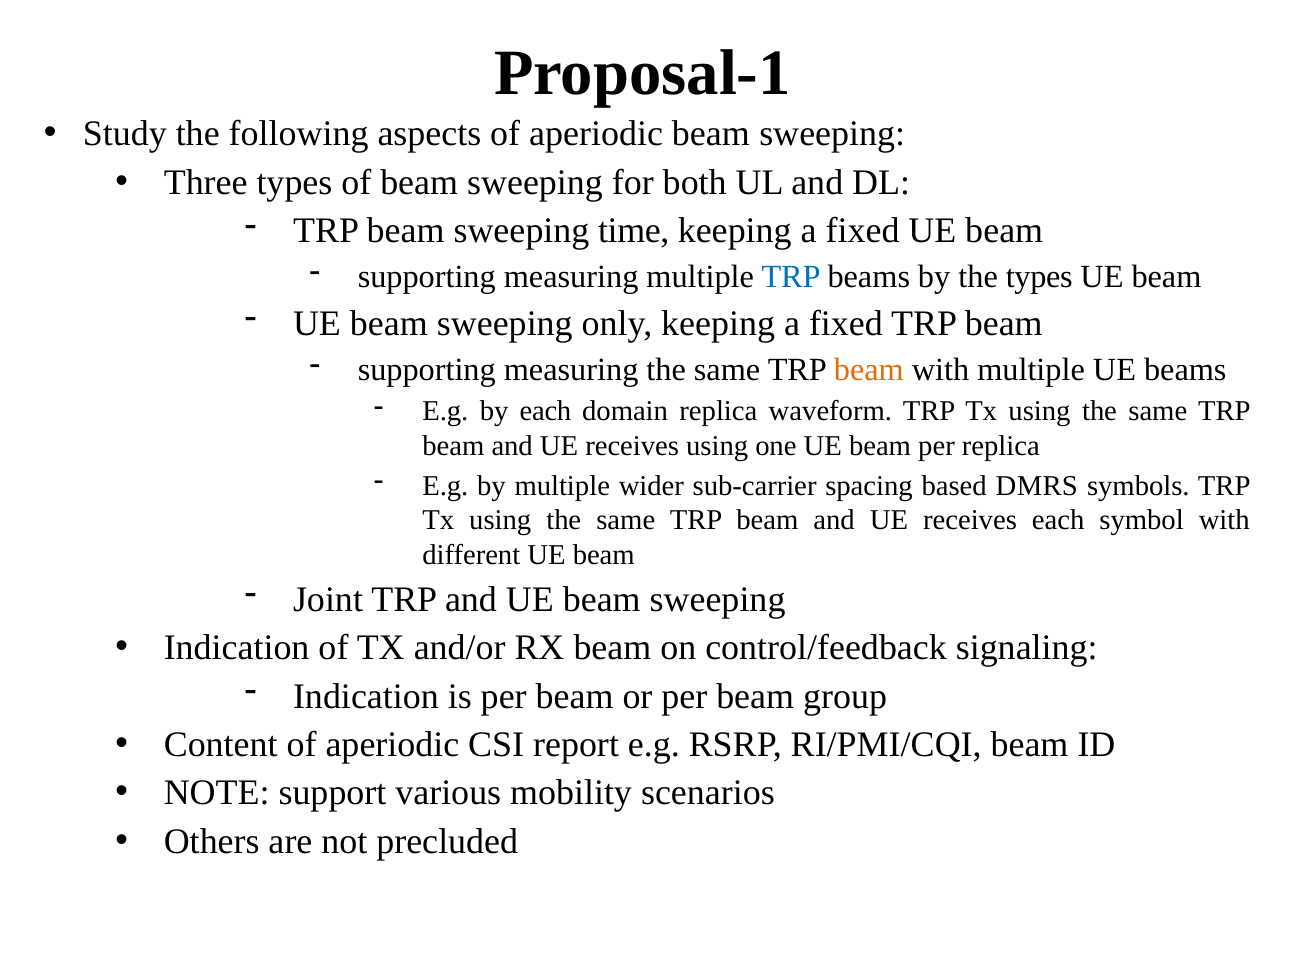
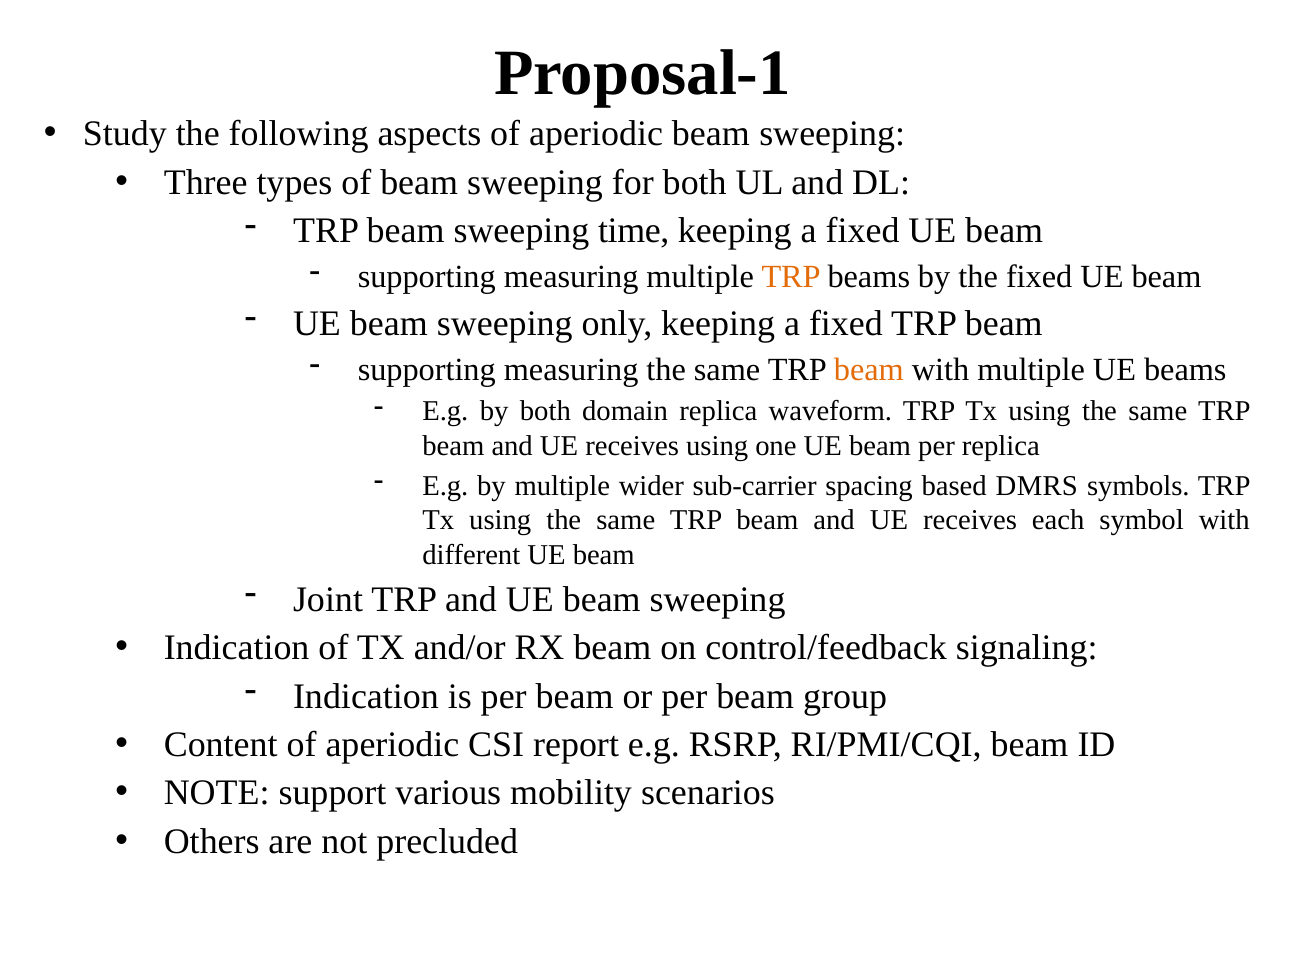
TRP colour: blue -> orange (791, 277)
the types: types -> fixed (1039, 277)
by each: each -> both (545, 412)
